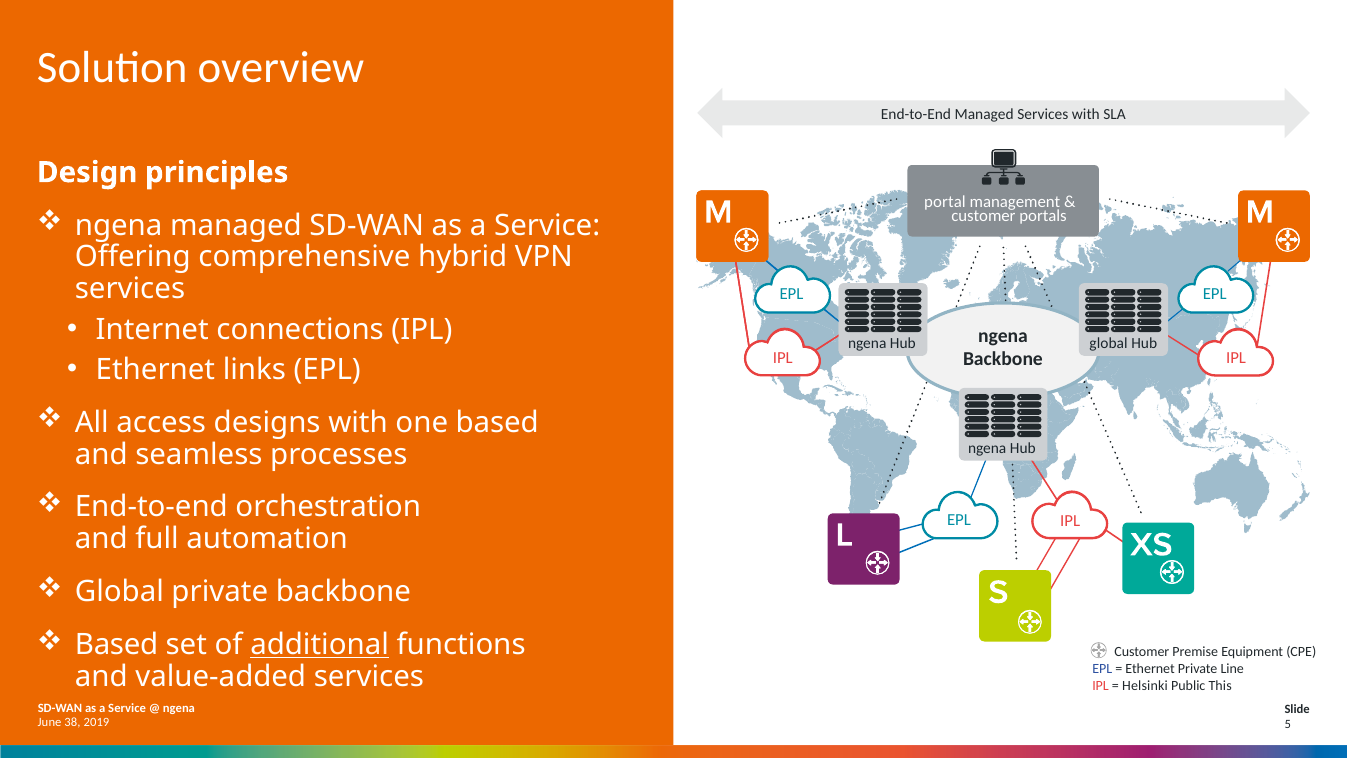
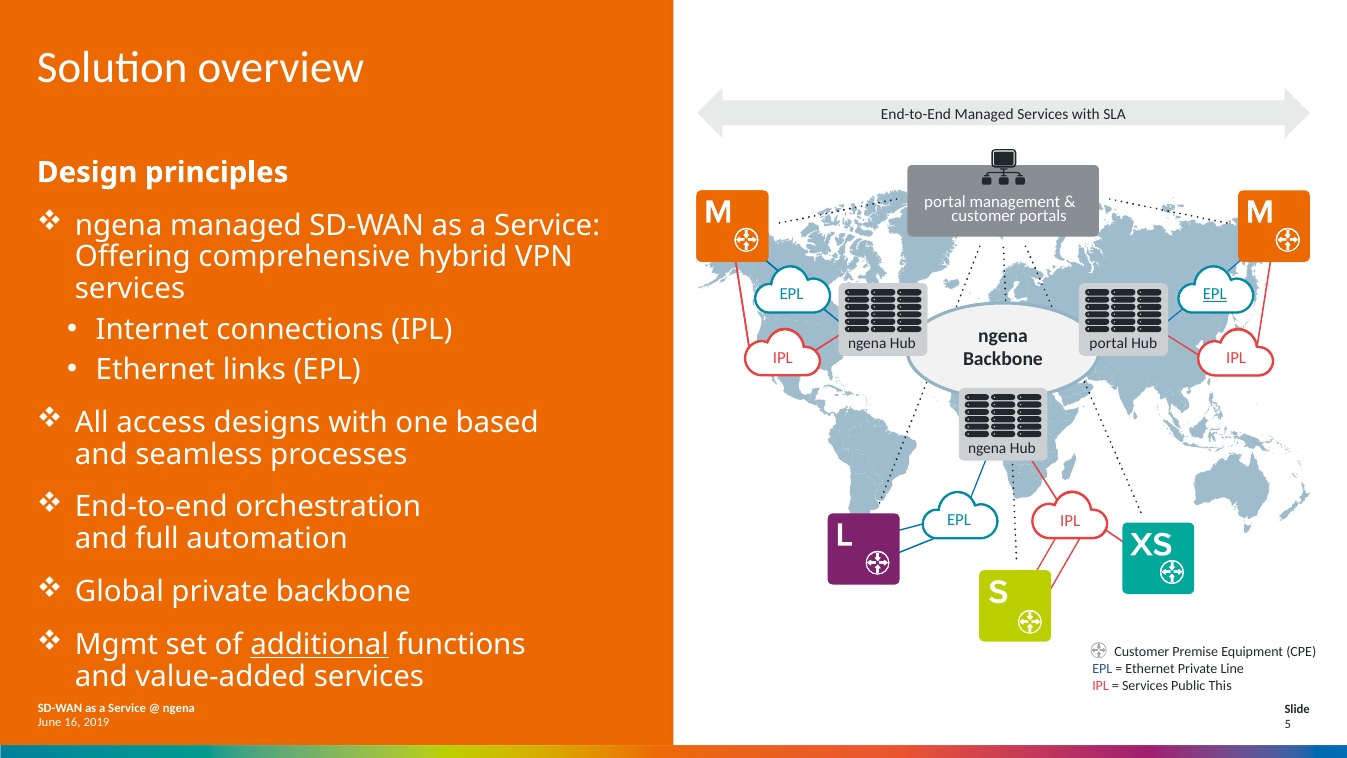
EPL underline: none -> present (1215, 294)
global: global -> portal (1109, 343)
Based: Based -> Mgmt (116, 645)
Helsinki: Helsinki -> Services (1145, 686)
38: 38 -> 16 (72, 722)
